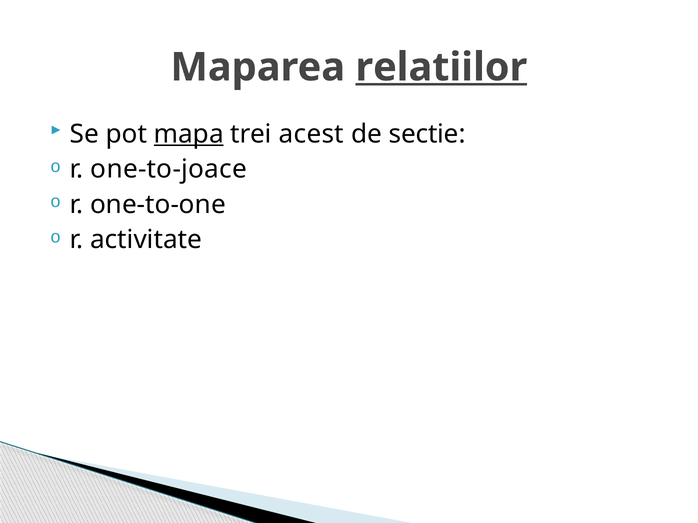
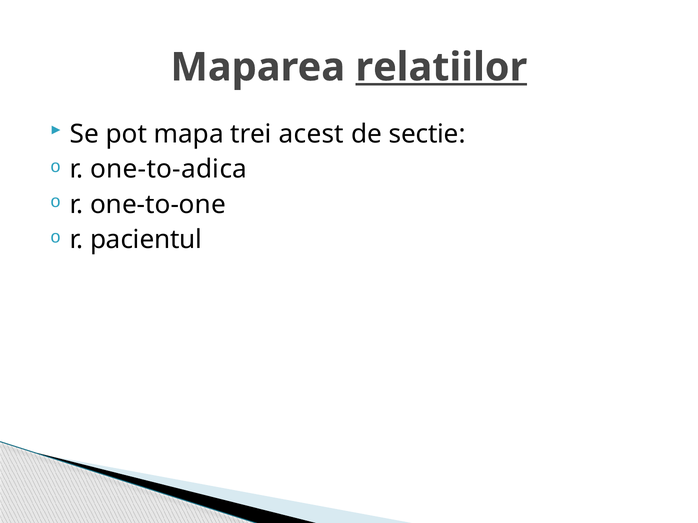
mapa underline: present -> none (189, 134)
one-to-joace: one-to-joace -> one-to-adica (169, 169)
activitate: activitate -> pacientul (146, 240)
